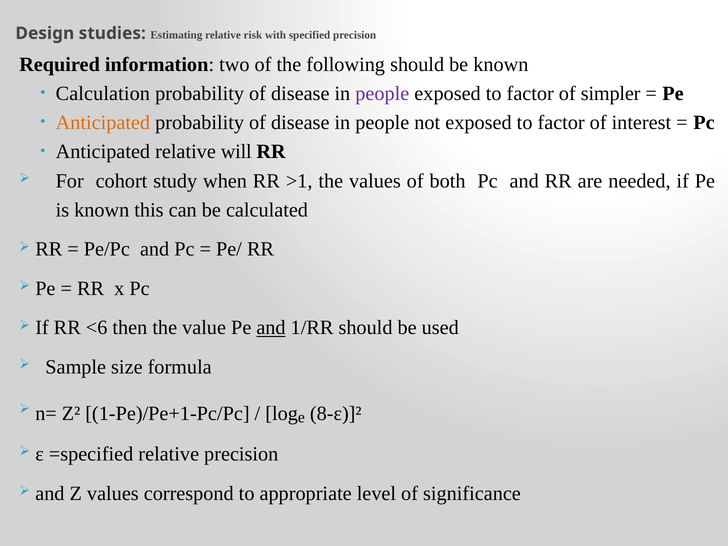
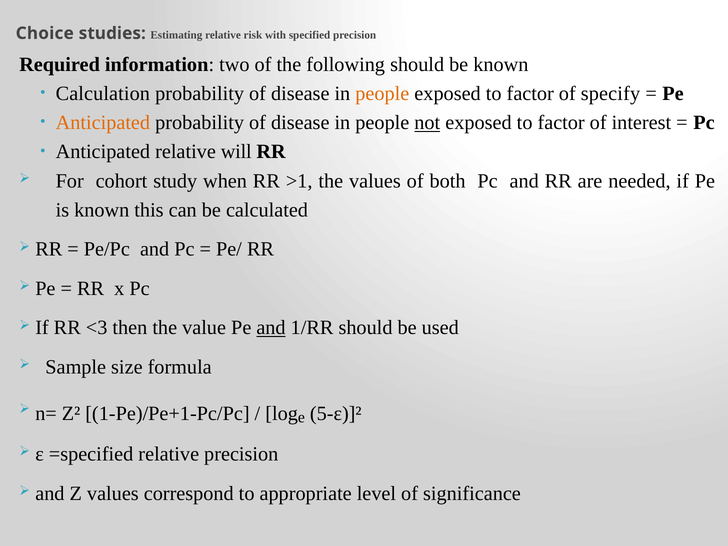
Design: Design -> Choice (45, 33)
people colour: purple -> orange (382, 94)
simpler: simpler -> specify (610, 94)
not underline: none -> present (427, 123)
<6: <6 -> <3 (97, 328)
8-ε)]²: 8-ε)]² -> 5-ε)]² (336, 414)
